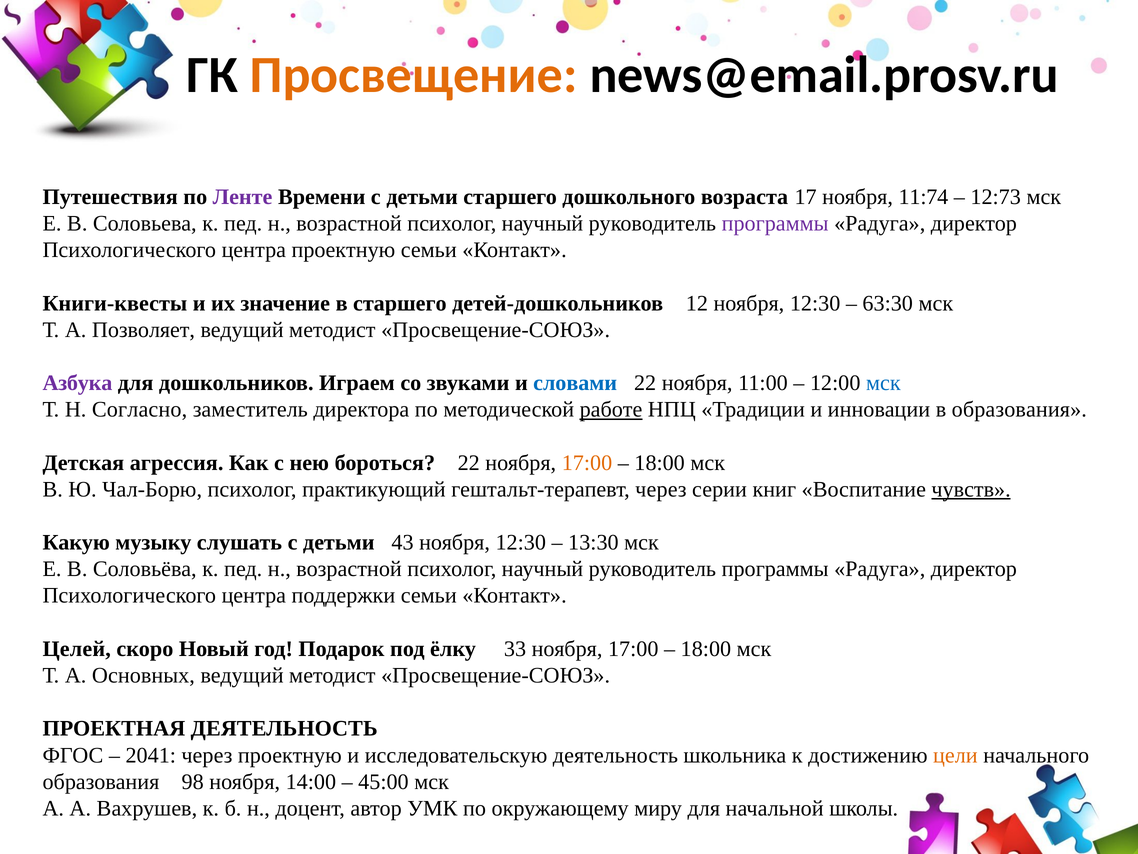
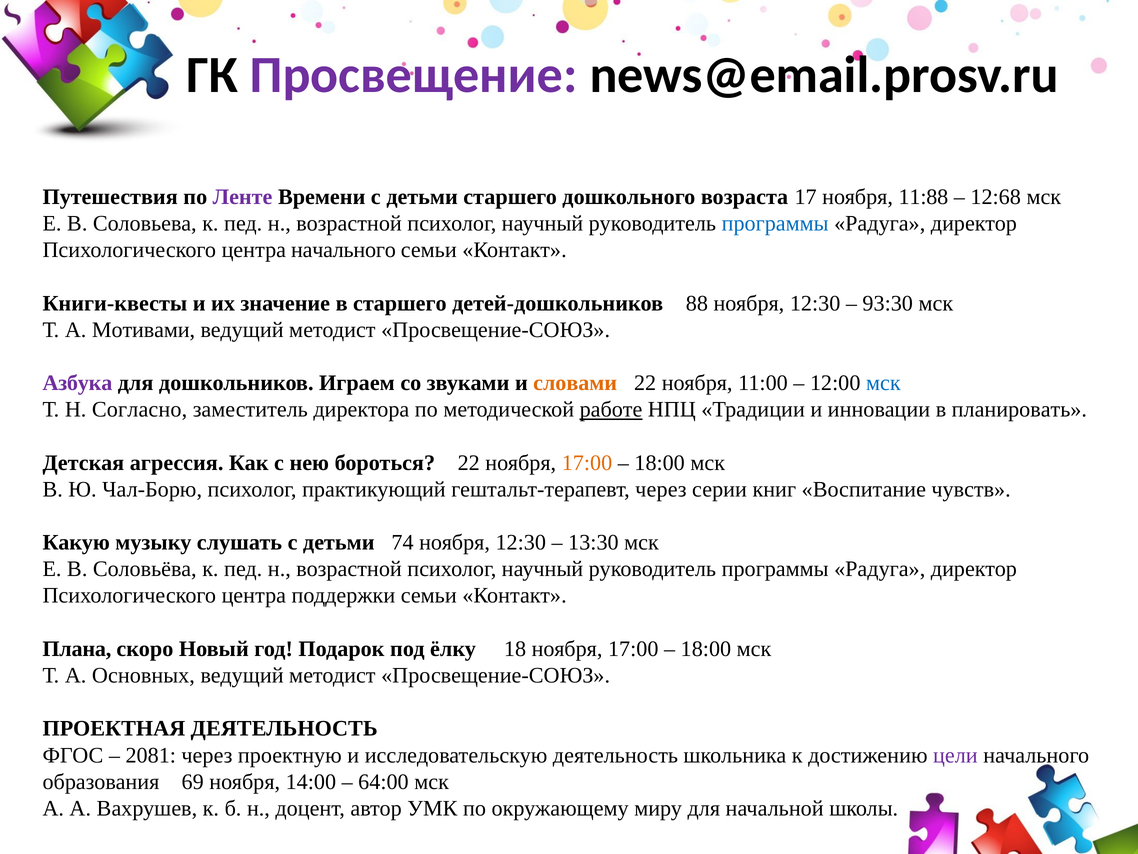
Просвещение colour: orange -> purple (414, 75)
11:74: 11:74 -> 11:88 (923, 197)
12:73: 12:73 -> 12:68 (996, 197)
программы colour: purple -> blue (775, 223)
центра проектную: проектную -> начального (343, 250)
12: 12 -> 88 (697, 303)
63:30: 63:30 -> 93:30 (888, 303)
Позволяет: Позволяет -> Мотивами (144, 330)
словами colour: blue -> orange (575, 383)
в образования: образования -> планировать (1019, 409)
чувств underline: present -> none (971, 489)
43: 43 -> 74 (403, 542)
Целей: Целей -> Плана (77, 648)
33: 33 -> 18 (515, 648)
2041: 2041 -> 2081 (151, 755)
цели colour: orange -> purple (955, 755)
98: 98 -> 69 (193, 781)
45:00: 45:00 -> 64:00 (383, 781)
